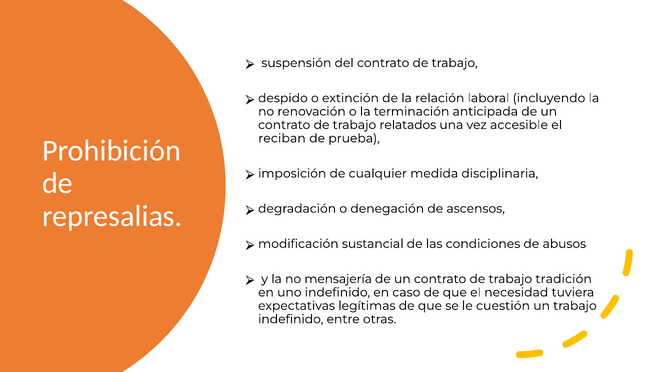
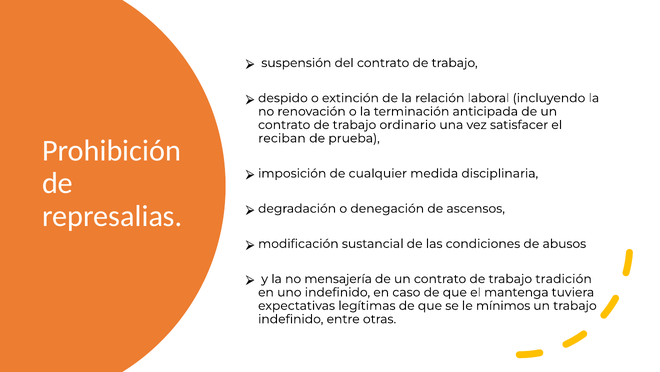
relatados: relatados -> ordinario (408, 125)
accesible: accesible -> satisfacer (519, 125)
necesidad: necesidad -> mantenga (516, 292)
cuestión: cuestión -> mínimos (503, 305)
